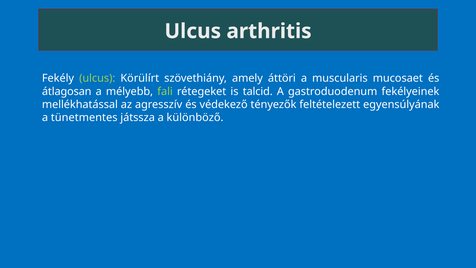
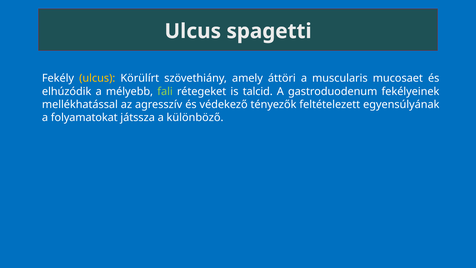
arthritis: arthritis -> spagetti (269, 31)
ulcus colour: light green -> yellow (97, 78)
átlagosan: átlagosan -> elhúzódik (67, 91)
tünetmentes: tünetmentes -> folyamatokat (84, 117)
